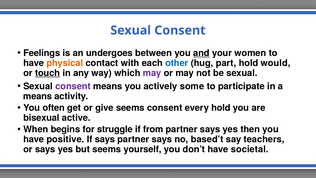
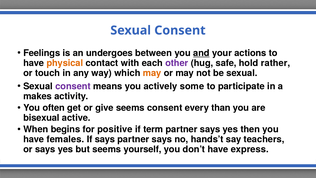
women: women -> actions (250, 53)
other colour: blue -> purple (177, 63)
part: part -> safe (226, 63)
would: would -> rather (276, 63)
touch underline: present -> none (48, 73)
may colour: purple -> orange (152, 73)
means: means -> makes (38, 96)
every hold: hold -> than (221, 108)
struggle: struggle -> positive (115, 129)
from: from -> term (153, 129)
positive: positive -> females (65, 139)
based’t: based’t -> hands’t (207, 139)
societal: societal -> express (250, 149)
